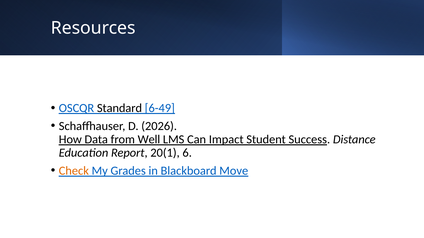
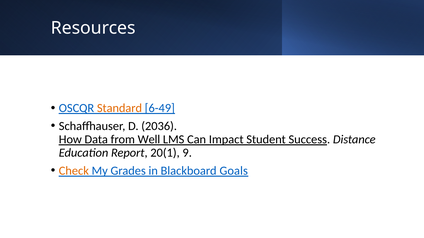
Standard colour: black -> orange (119, 108)
2026: 2026 -> 2036 (159, 126)
6: 6 -> 9 (187, 153)
Move: Move -> Goals (234, 171)
